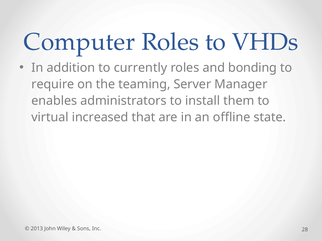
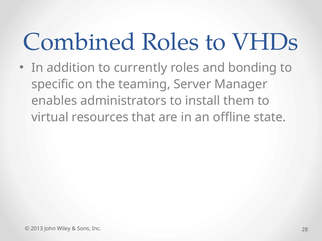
Computer: Computer -> Combined (80, 42)
require: require -> specific (53, 84)
increased: increased -> resources (100, 117)
